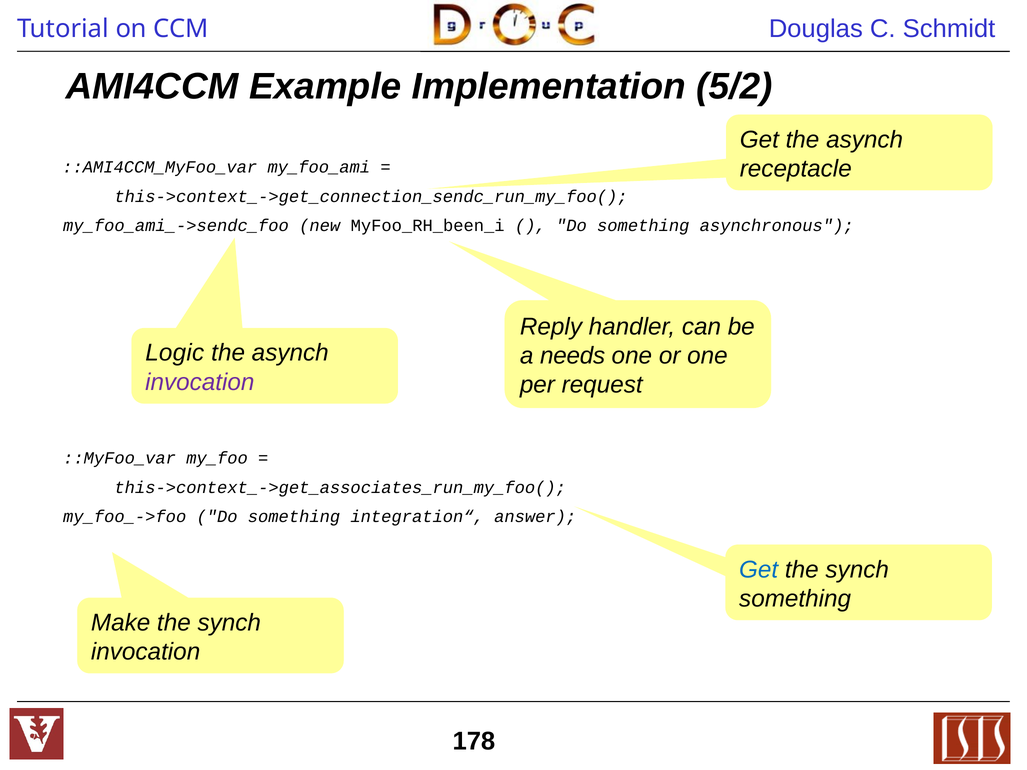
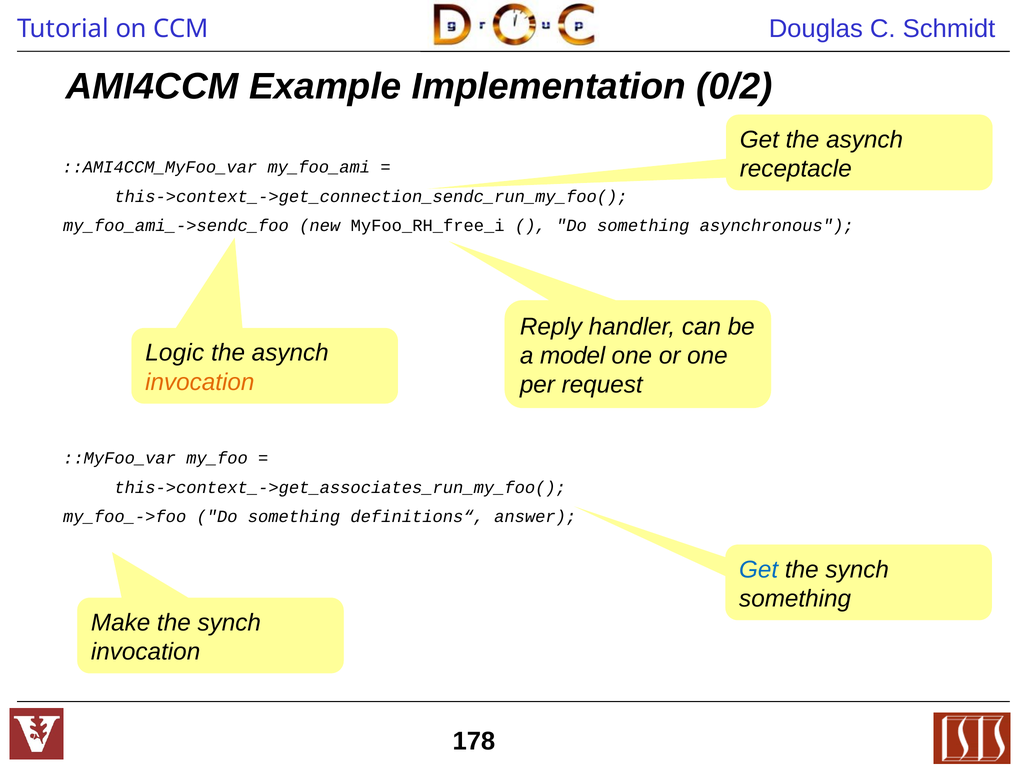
5/2: 5/2 -> 0/2 (734, 87)
MyFoo_RH_been_i: MyFoo_RH_been_i -> MyFoo_RH_free_i (428, 226)
needs: needs -> model (573, 356)
invocation colour: purple -> orange (200, 382)
integration“: integration“ -> definitions“ (417, 517)
